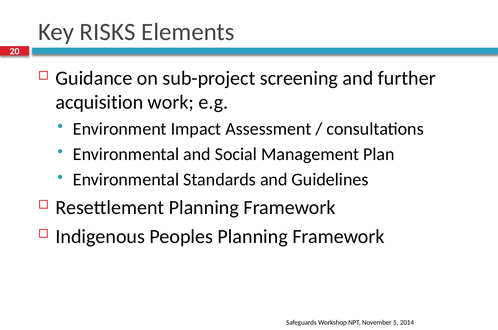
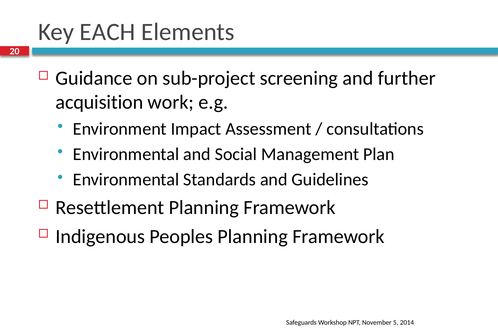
RISKS: RISKS -> EACH (108, 32)
